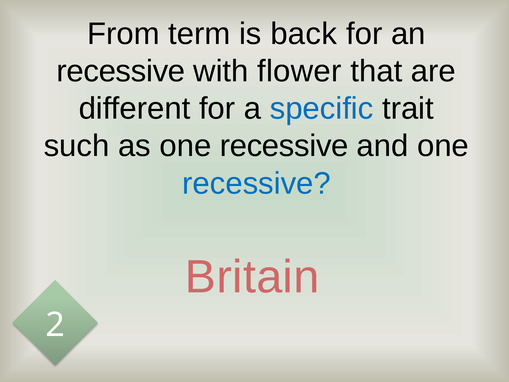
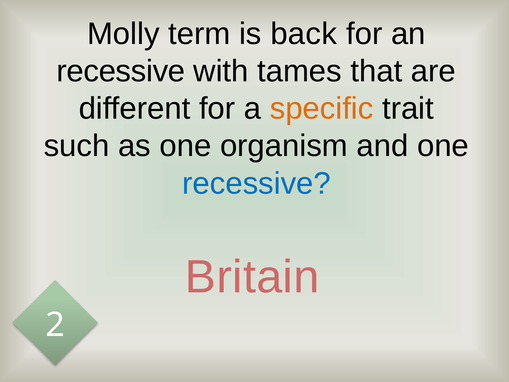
From: From -> Molly (123, 34)
flower: flower -> tames (299, 71)
specific colour: blue -> orange (322, 109)
as one recessive: recessive -> organism (284, 146)
